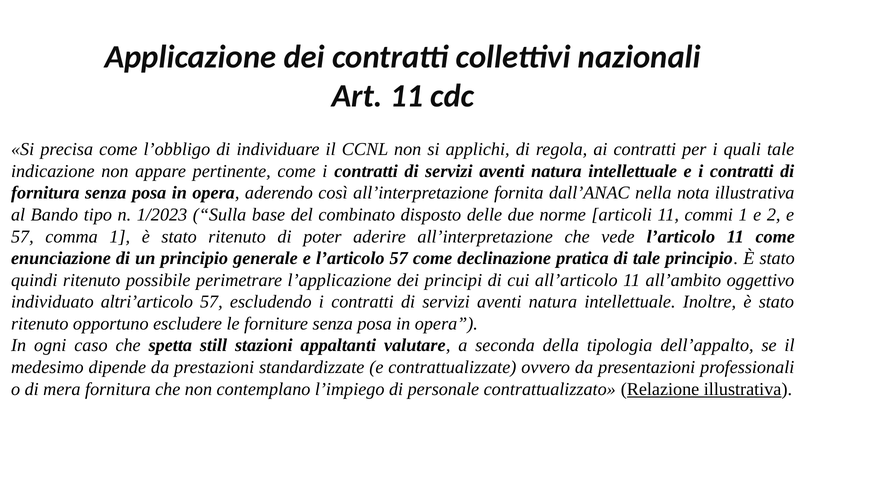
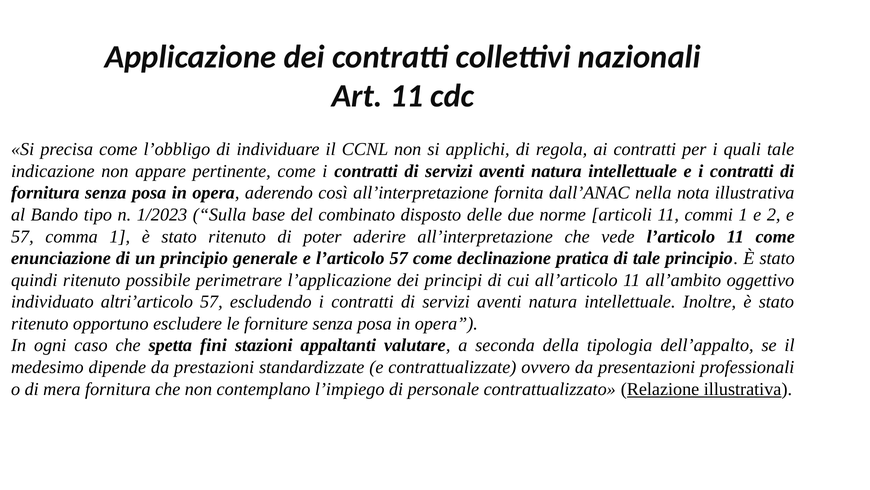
still: still -> fini (213, 345)
